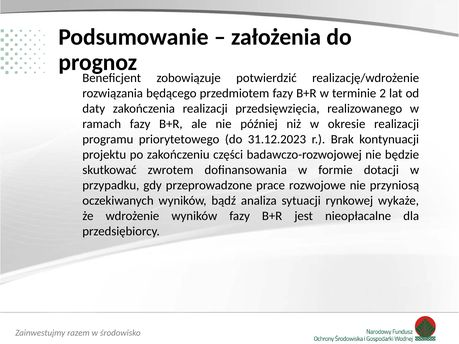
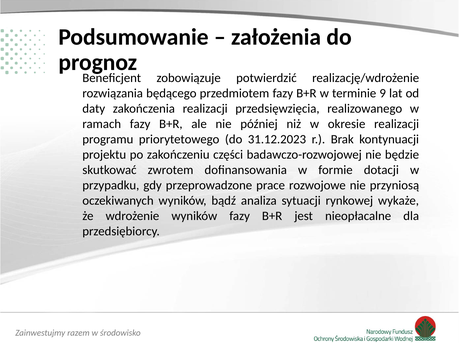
2: 2 -> 9 (383, 93)
